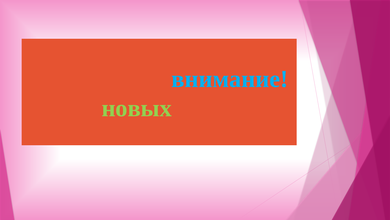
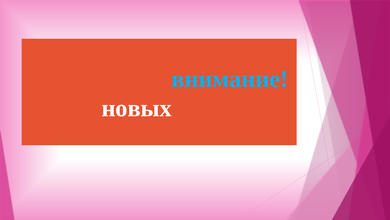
новых colour: light green -> white (137, 108)
